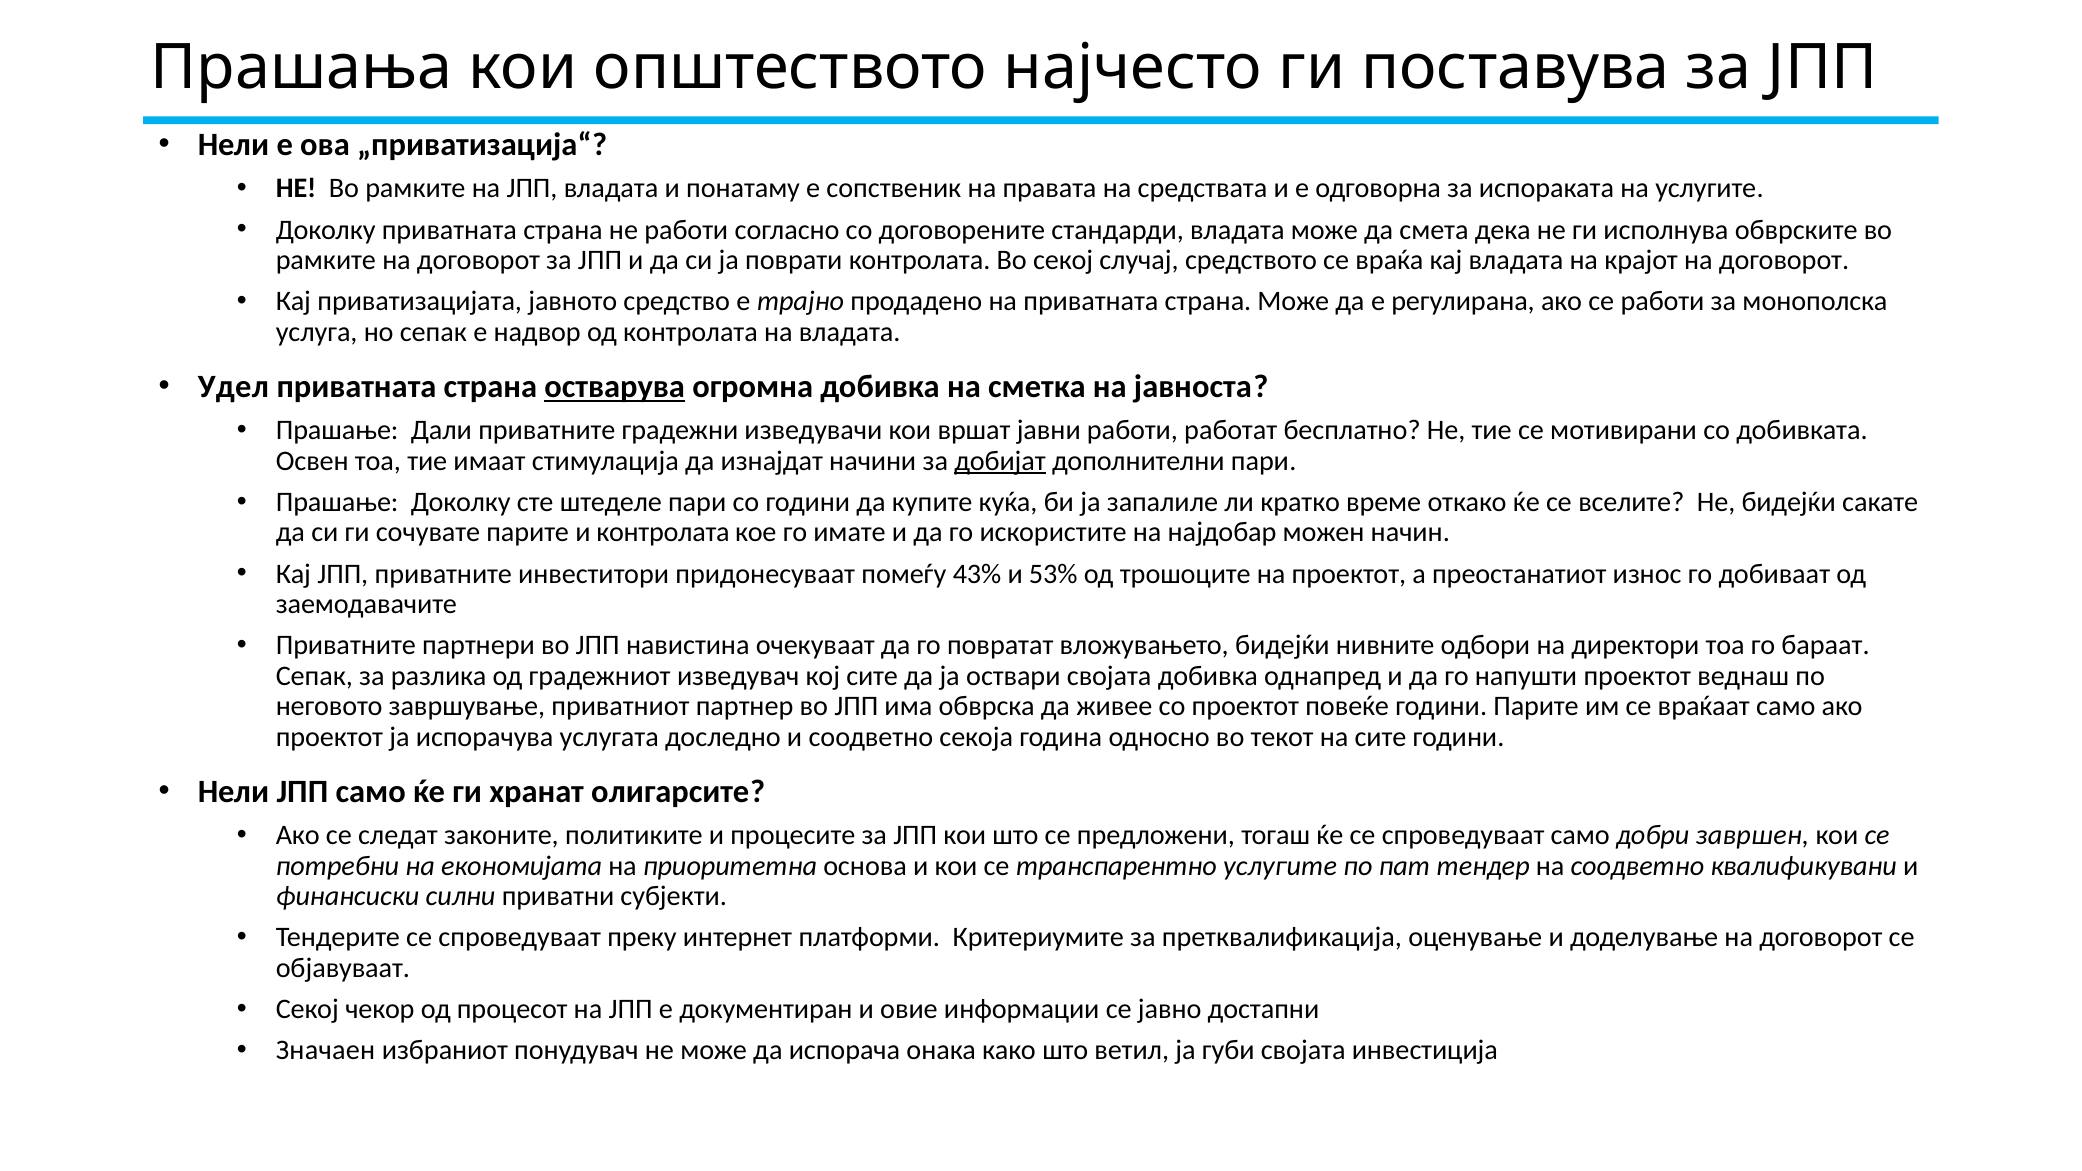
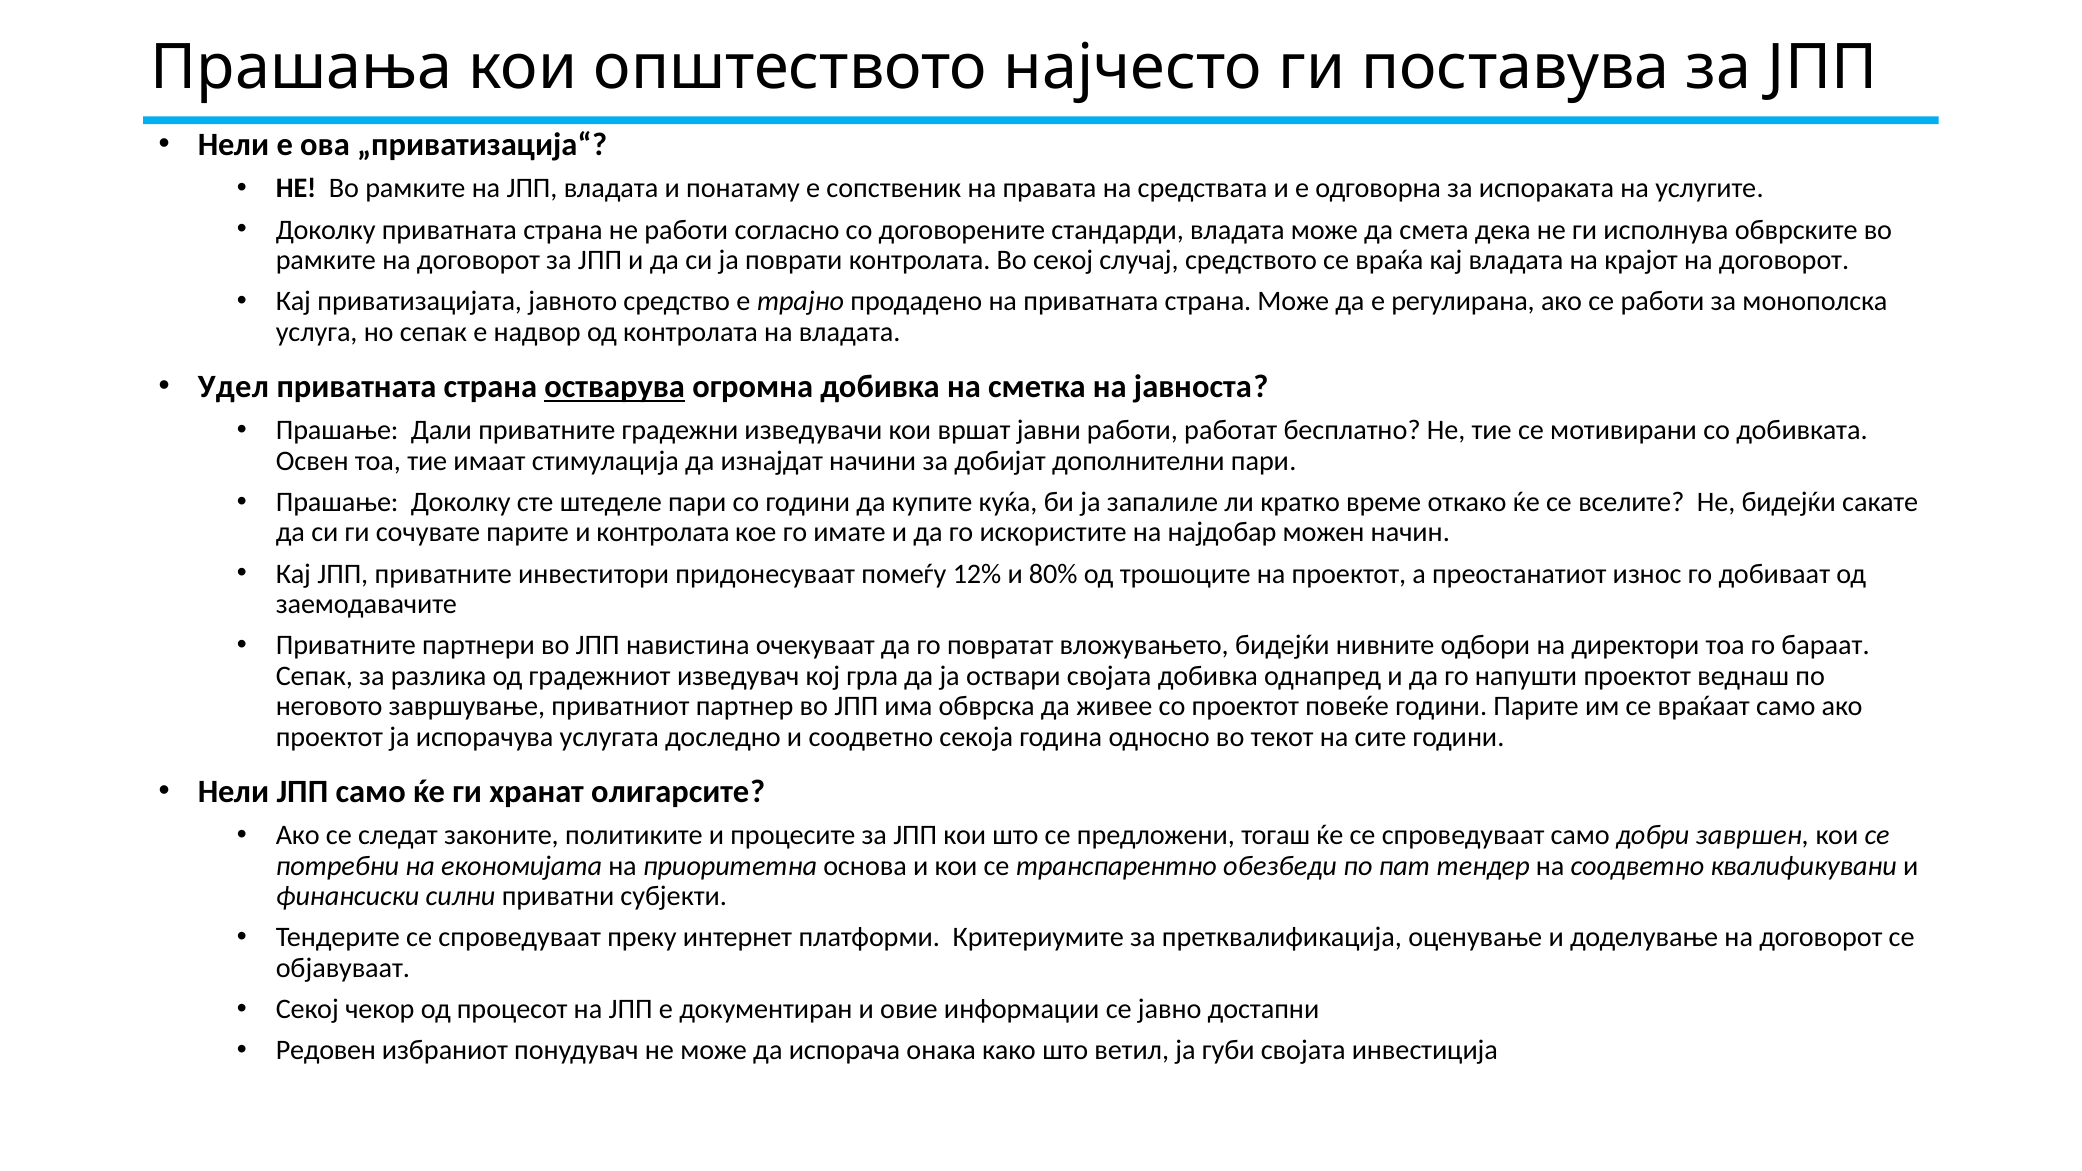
добијат underline: present -> none (1000, 461)
43%: 43% -> 12% (977, 574)
53%: 53% -> 80% (1053, 574)
кој сите: сите -> грла (872, 676)
транспарентно услугите: услугите -> обезбеди (1280, 866)
Значаен: Значаен -> Редовен (326, 1051)
